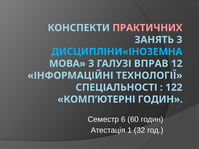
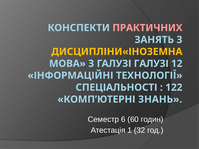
ДИСЦИПЛІНИ«ІНОЗЕМНА colour: light blue -> yellow (117, 52)
ГАЛУЗІ ВПРАВ: ВПРАВ -> ГАЛУЗІ (151, 64)
КОМП’ЮТЕРНІ ГОДИН: ГОДИН -> ЗНАНЬ (160, 99)
